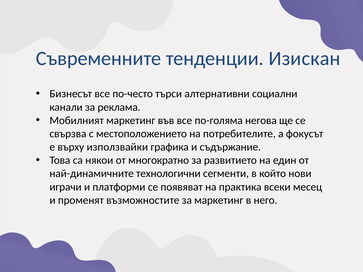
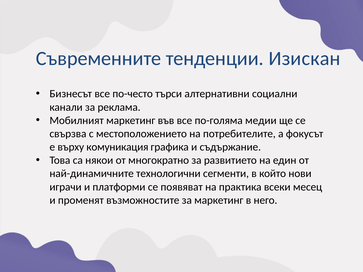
негова: негова -> медии (261, 121)
използвайки: използвайки -> комуникация (117, 147)
